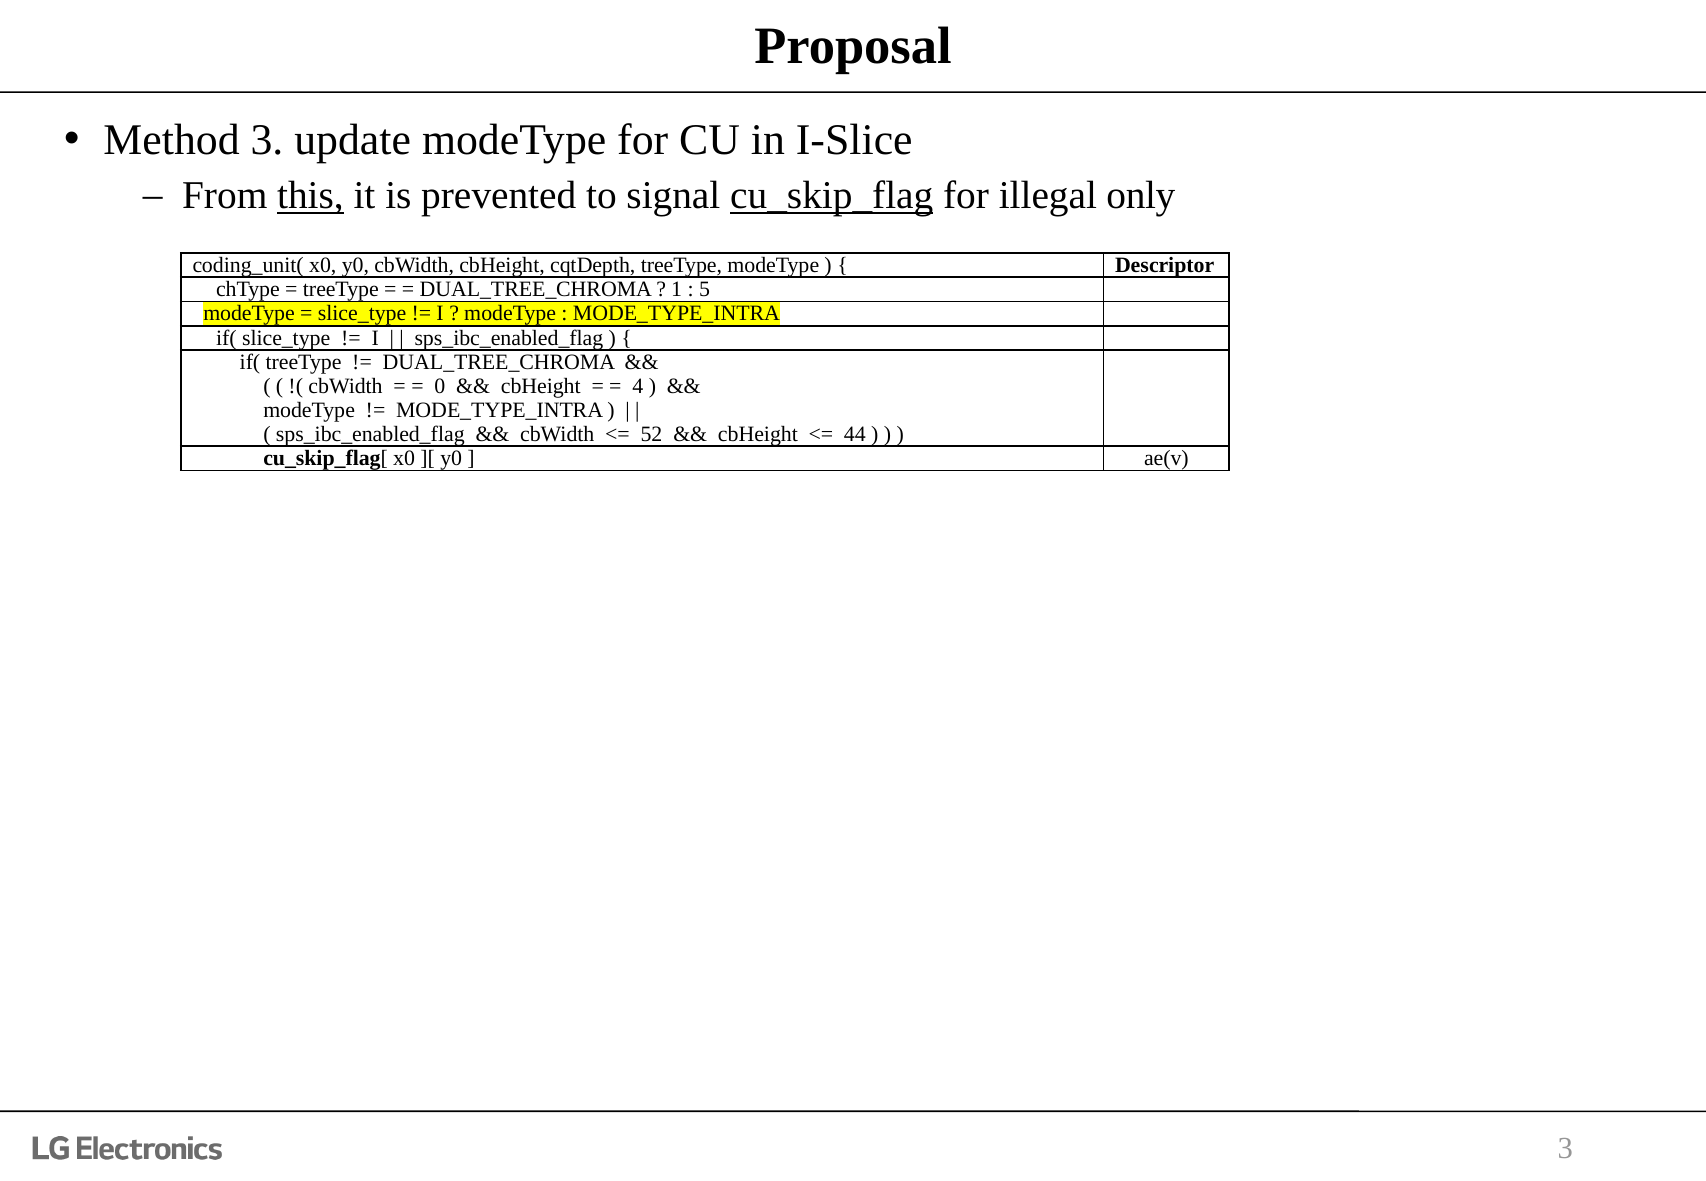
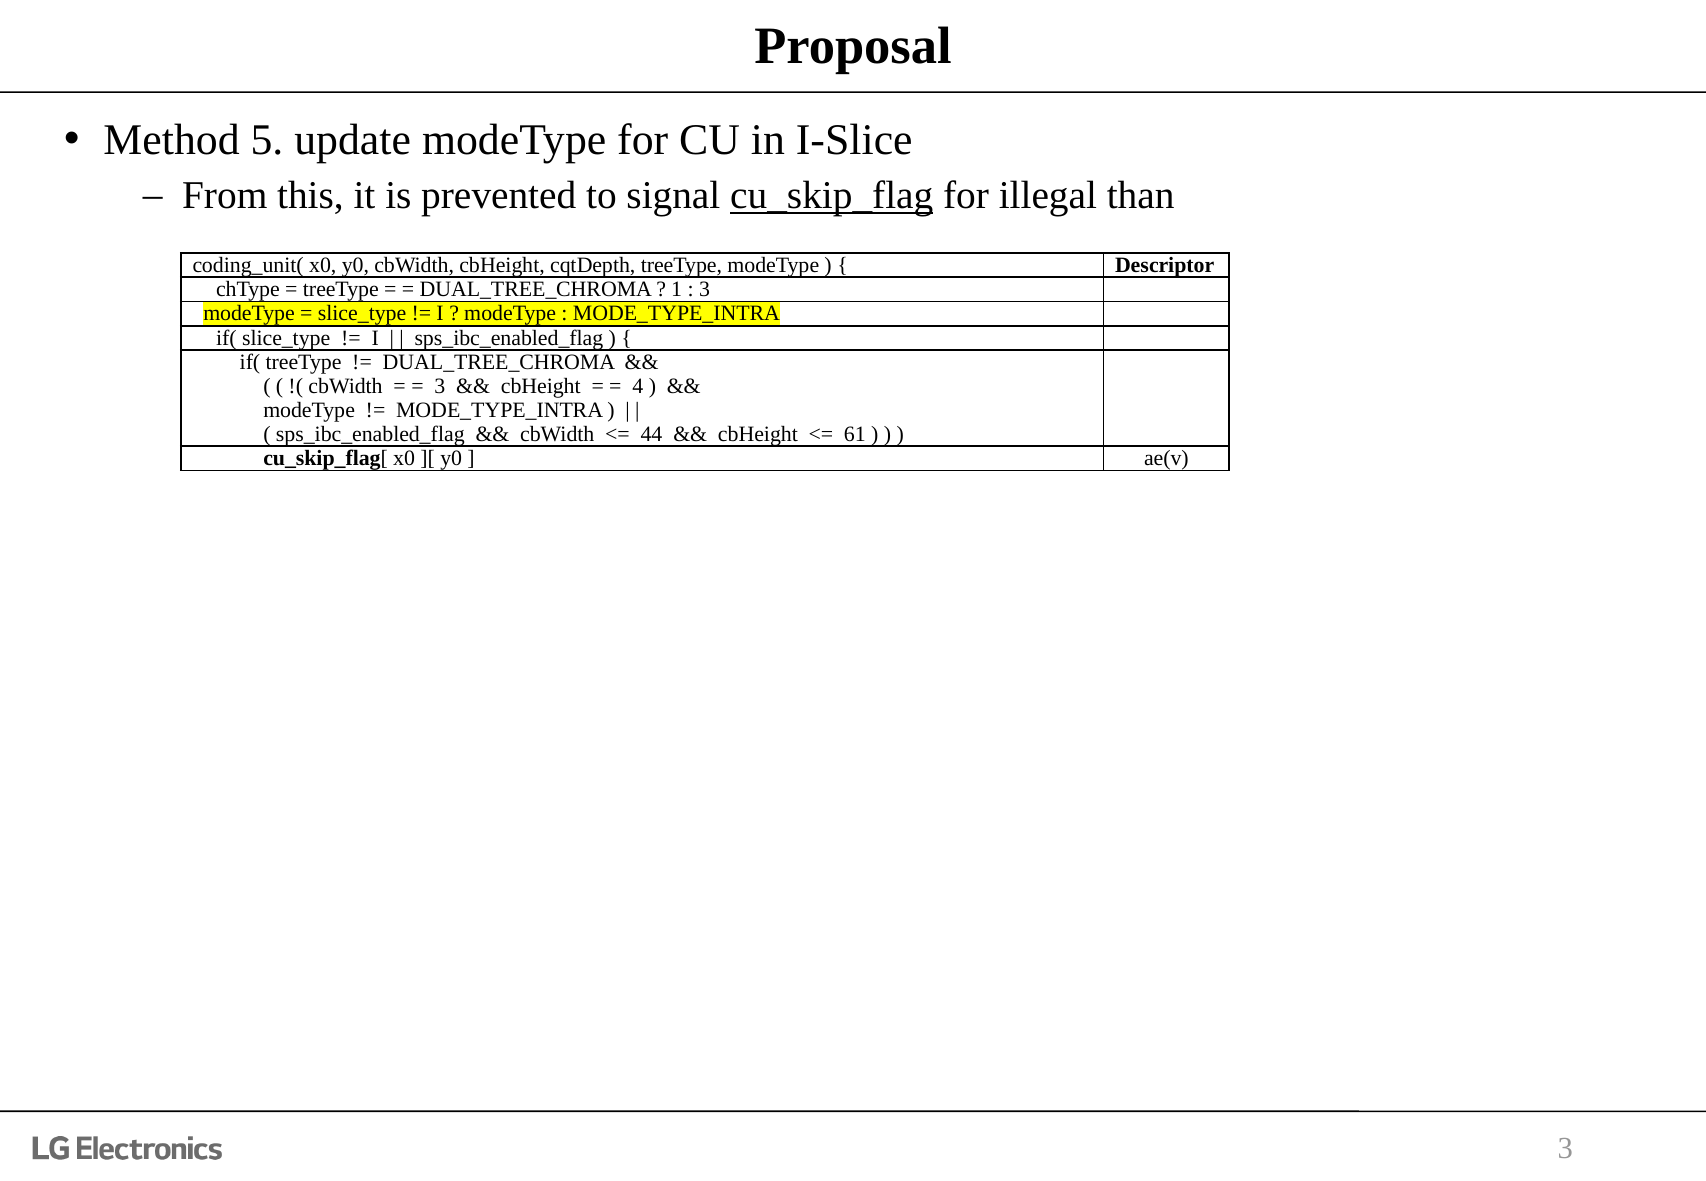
Method 3: 3 -> 5 (267, 140)
this underline: present -> none (310, 196)
only: only -> than (1141, 196)
5: 5 -> 3 (704, 290)
0: 0 -> 3 (440, 386)
52: 52 -> 44 (651, 434)
44: 44 -> 61 (855, 434)
